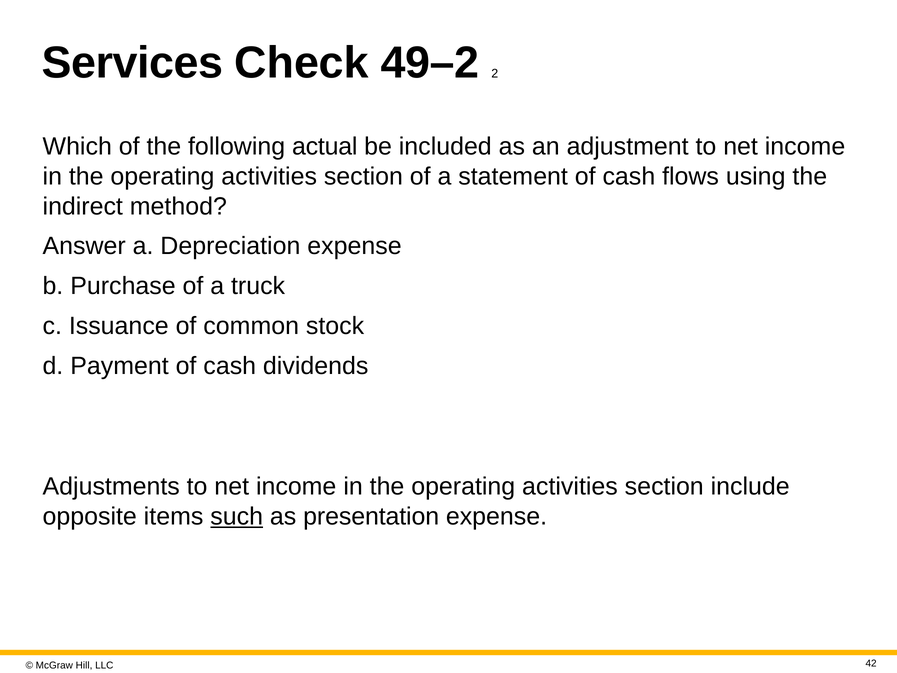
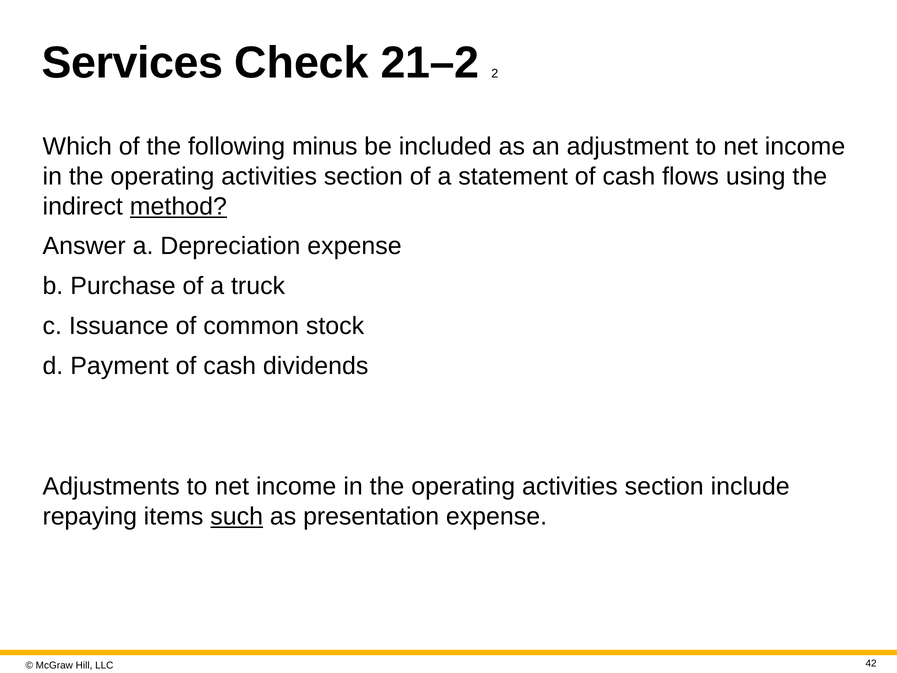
49–2: 49–2 -> 21–2 (430, 63)
actual: actual -> minus (325, 146)
method underline: none -> present (178, 206)
opposite: opposite -> repaying (90, 516)
